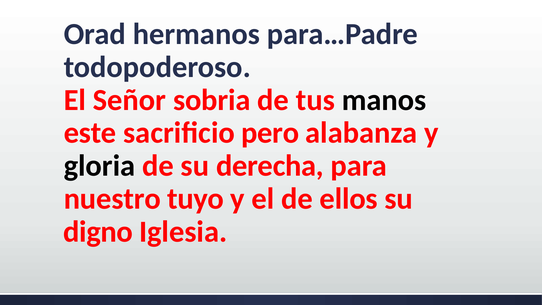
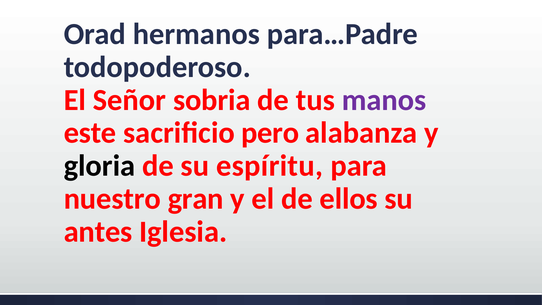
manos colour: black -> purple (384, 100)
derecha: derecha -> espíritu (270, 166)
tuyo: tuyo -> gran (196, 199)
digno: digno -> antes (98, 232)
